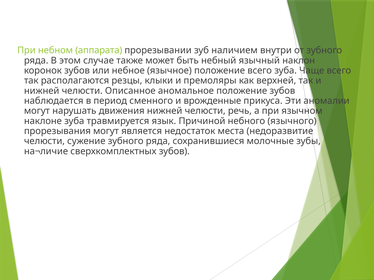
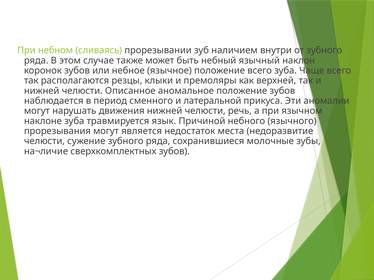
аппарата: аппарата -> сливаясь (99, 50)
врожденные: врожденные -> латеральной (212, 101)
